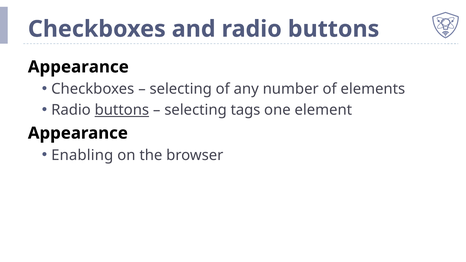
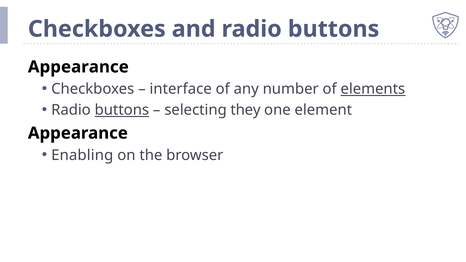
selecting: selecting -> interface (181, 89)
elements underline: none -> present (373, 89)
tags: tags -> they (246, 110)
